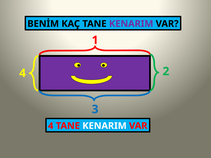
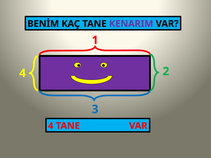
KENARIM colour: white -> light blue (104, 126)
